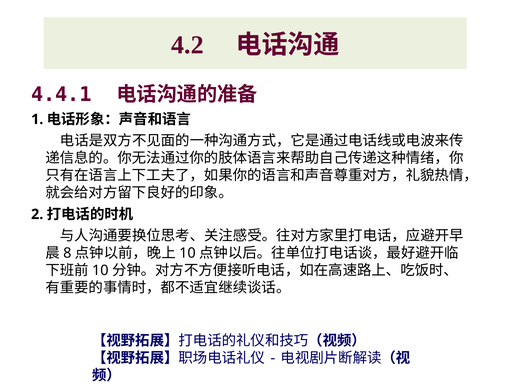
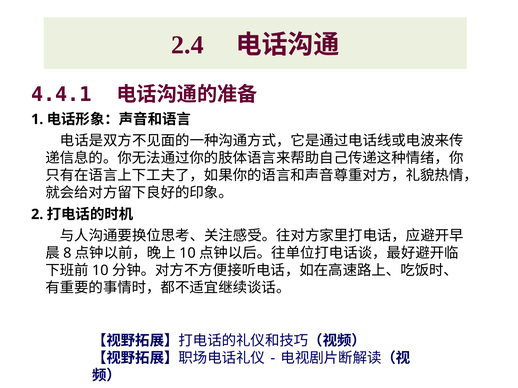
4.2: 4.2 -> 2.4 (187, 45)
